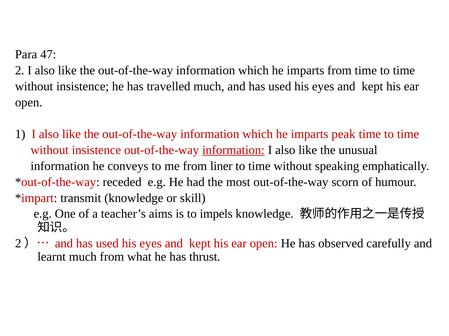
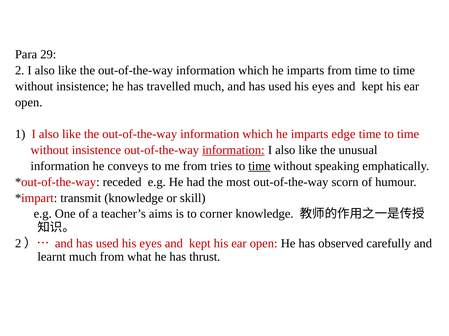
47: 47 -> 29 (48, 55)
peak: peak -> edge (344, 134)
liner: liner -> tries (221, 166)
time underline: none -> present (259, 166)
impels: impels -> corner (216, 214)
